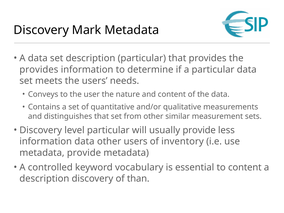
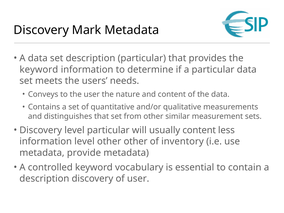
provides: provides -> keyword (39, 69)
usually provide: provide -> content (199, 130)
information data: data -> level (84, 141)
other users: users -> other (136, 141)
to content: content -> contain (245, 167)
of than: than -> user (138, 179)
